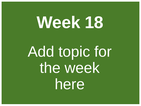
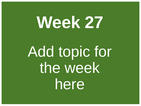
18: 18 -> 27 (94, 22)
